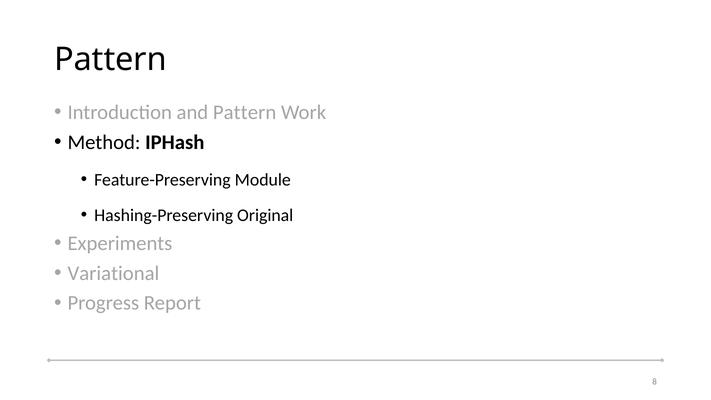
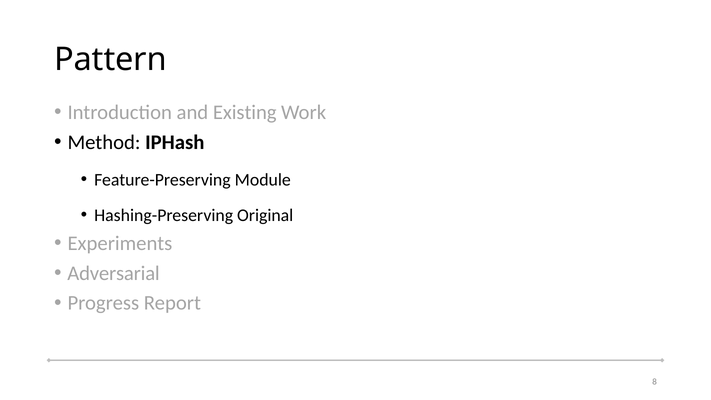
and Pattern: Pattern -> Existing (245, 112)
Variational: Variational -> Adversarial (114, 273)
